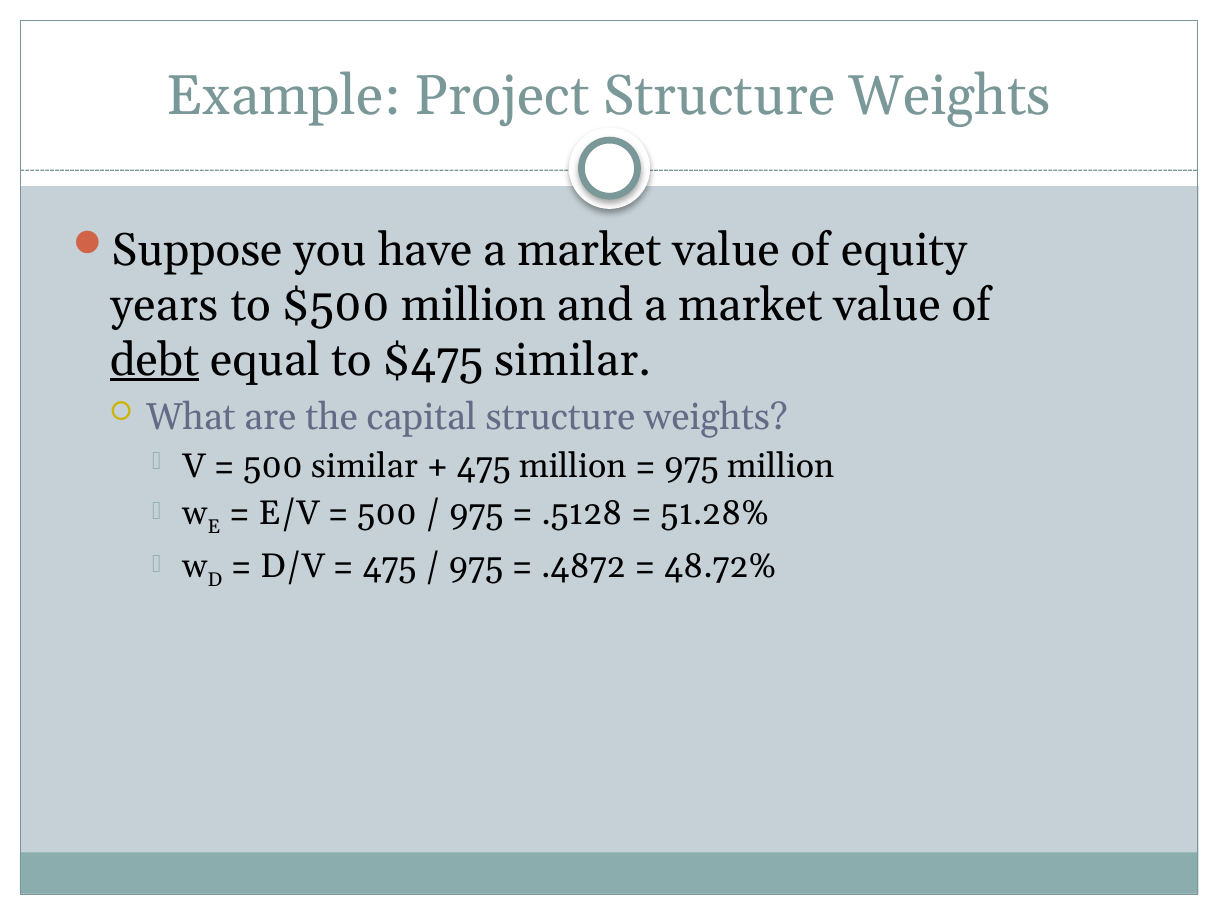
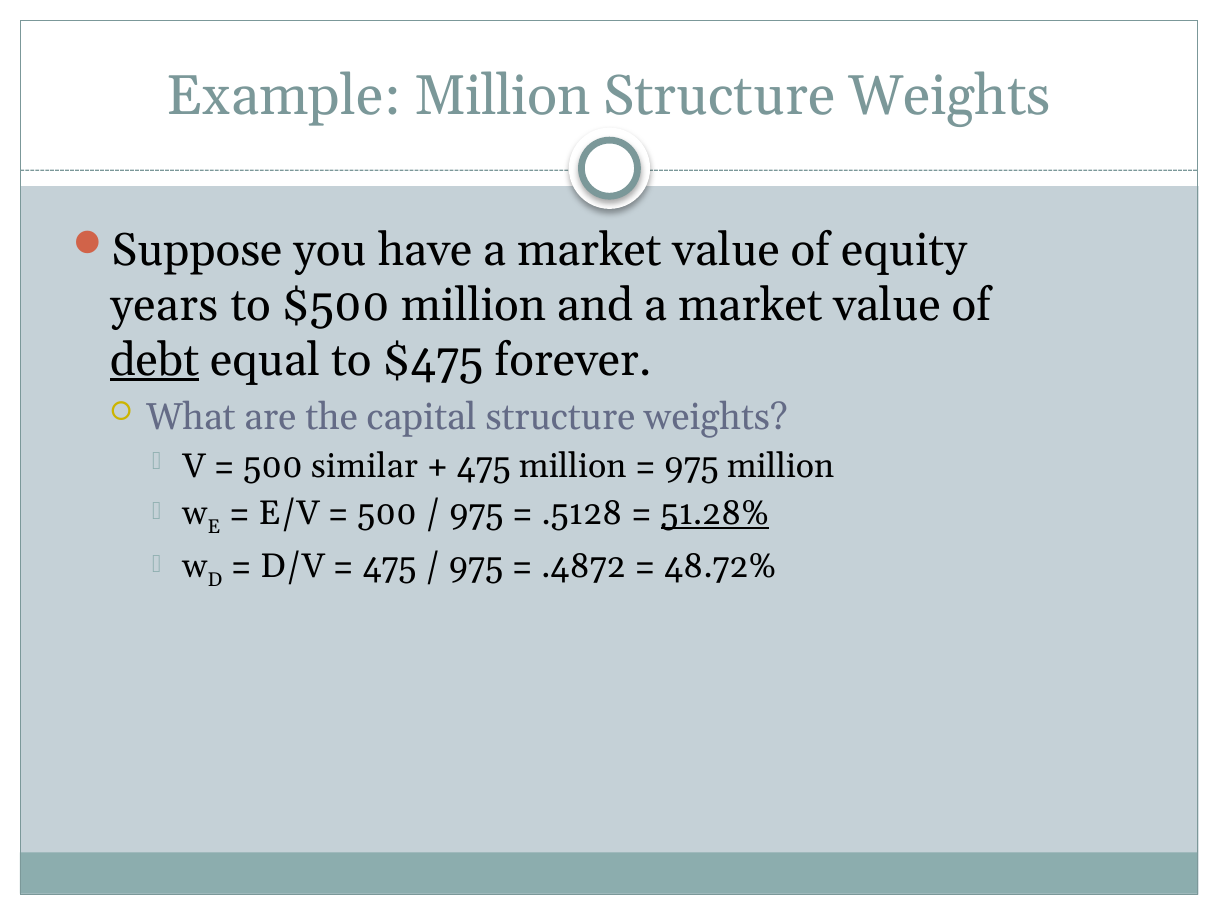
Example Project: Project -> Million (502, 96)
$475 similar: similar -> forever (573, 360)
51.28% underline: none -> present (715, 513)
